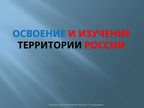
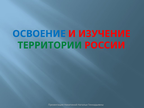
ТЕРРИТОРИИ colour: black -> green (50, 45)
